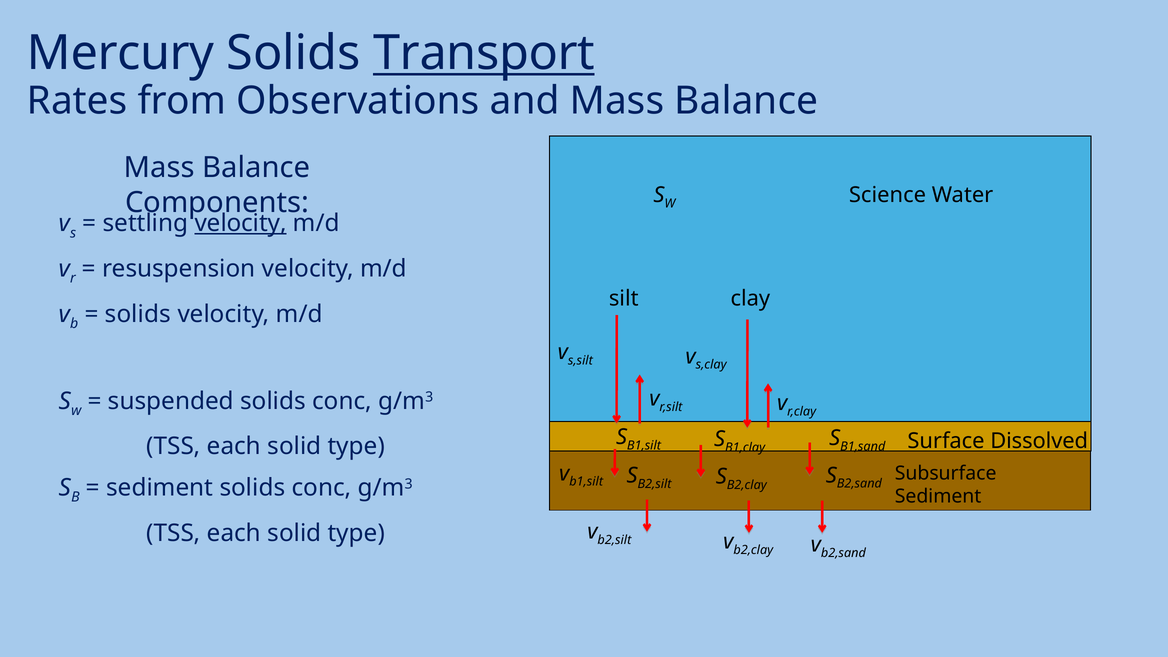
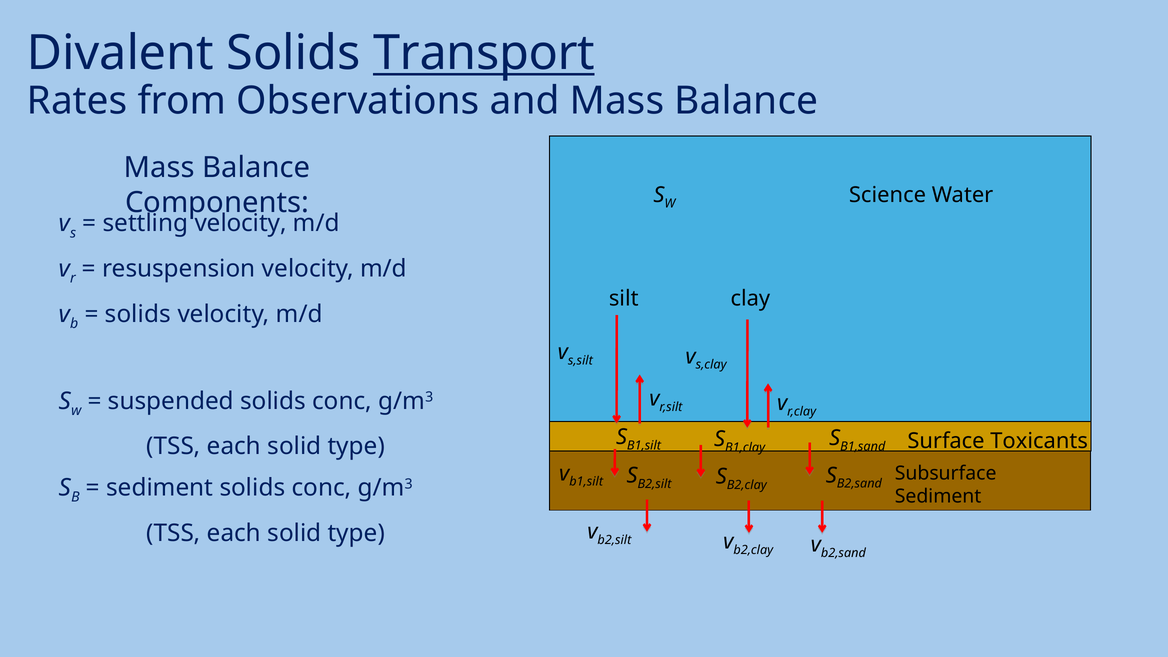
Mercury: Mercury -> Divalent (120, 53)
velocity underline: present -> none (241, 223)
Dissolved: Dissolved -> Toxicants (1039, 441)
